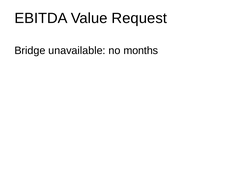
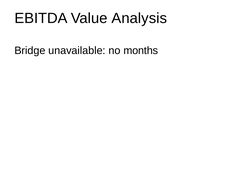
Request: Request -> Analysis (139, 18)
